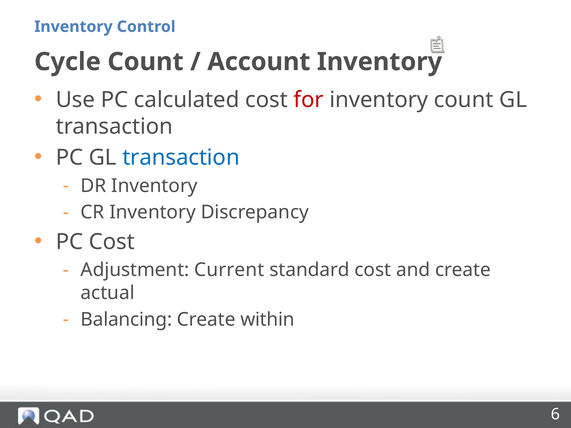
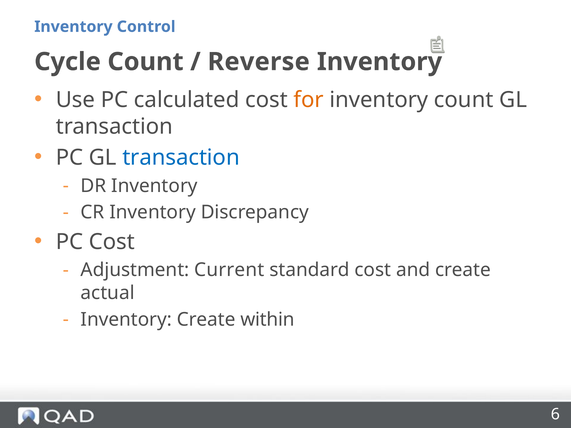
Account: Account -> Reverse (259, 62)
for colour: red -> orange (309, 100)
Balancing: Balancing -> Inventory (126, 320)
